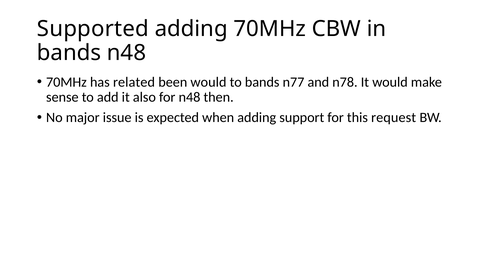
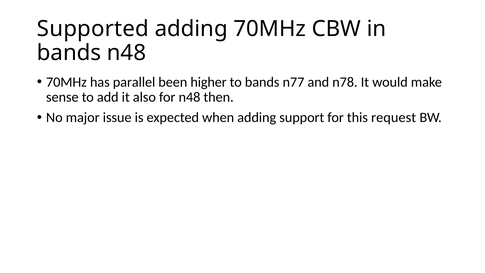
related: related -> parallel (134, 82)
been would: would -> higher (209, 82)
